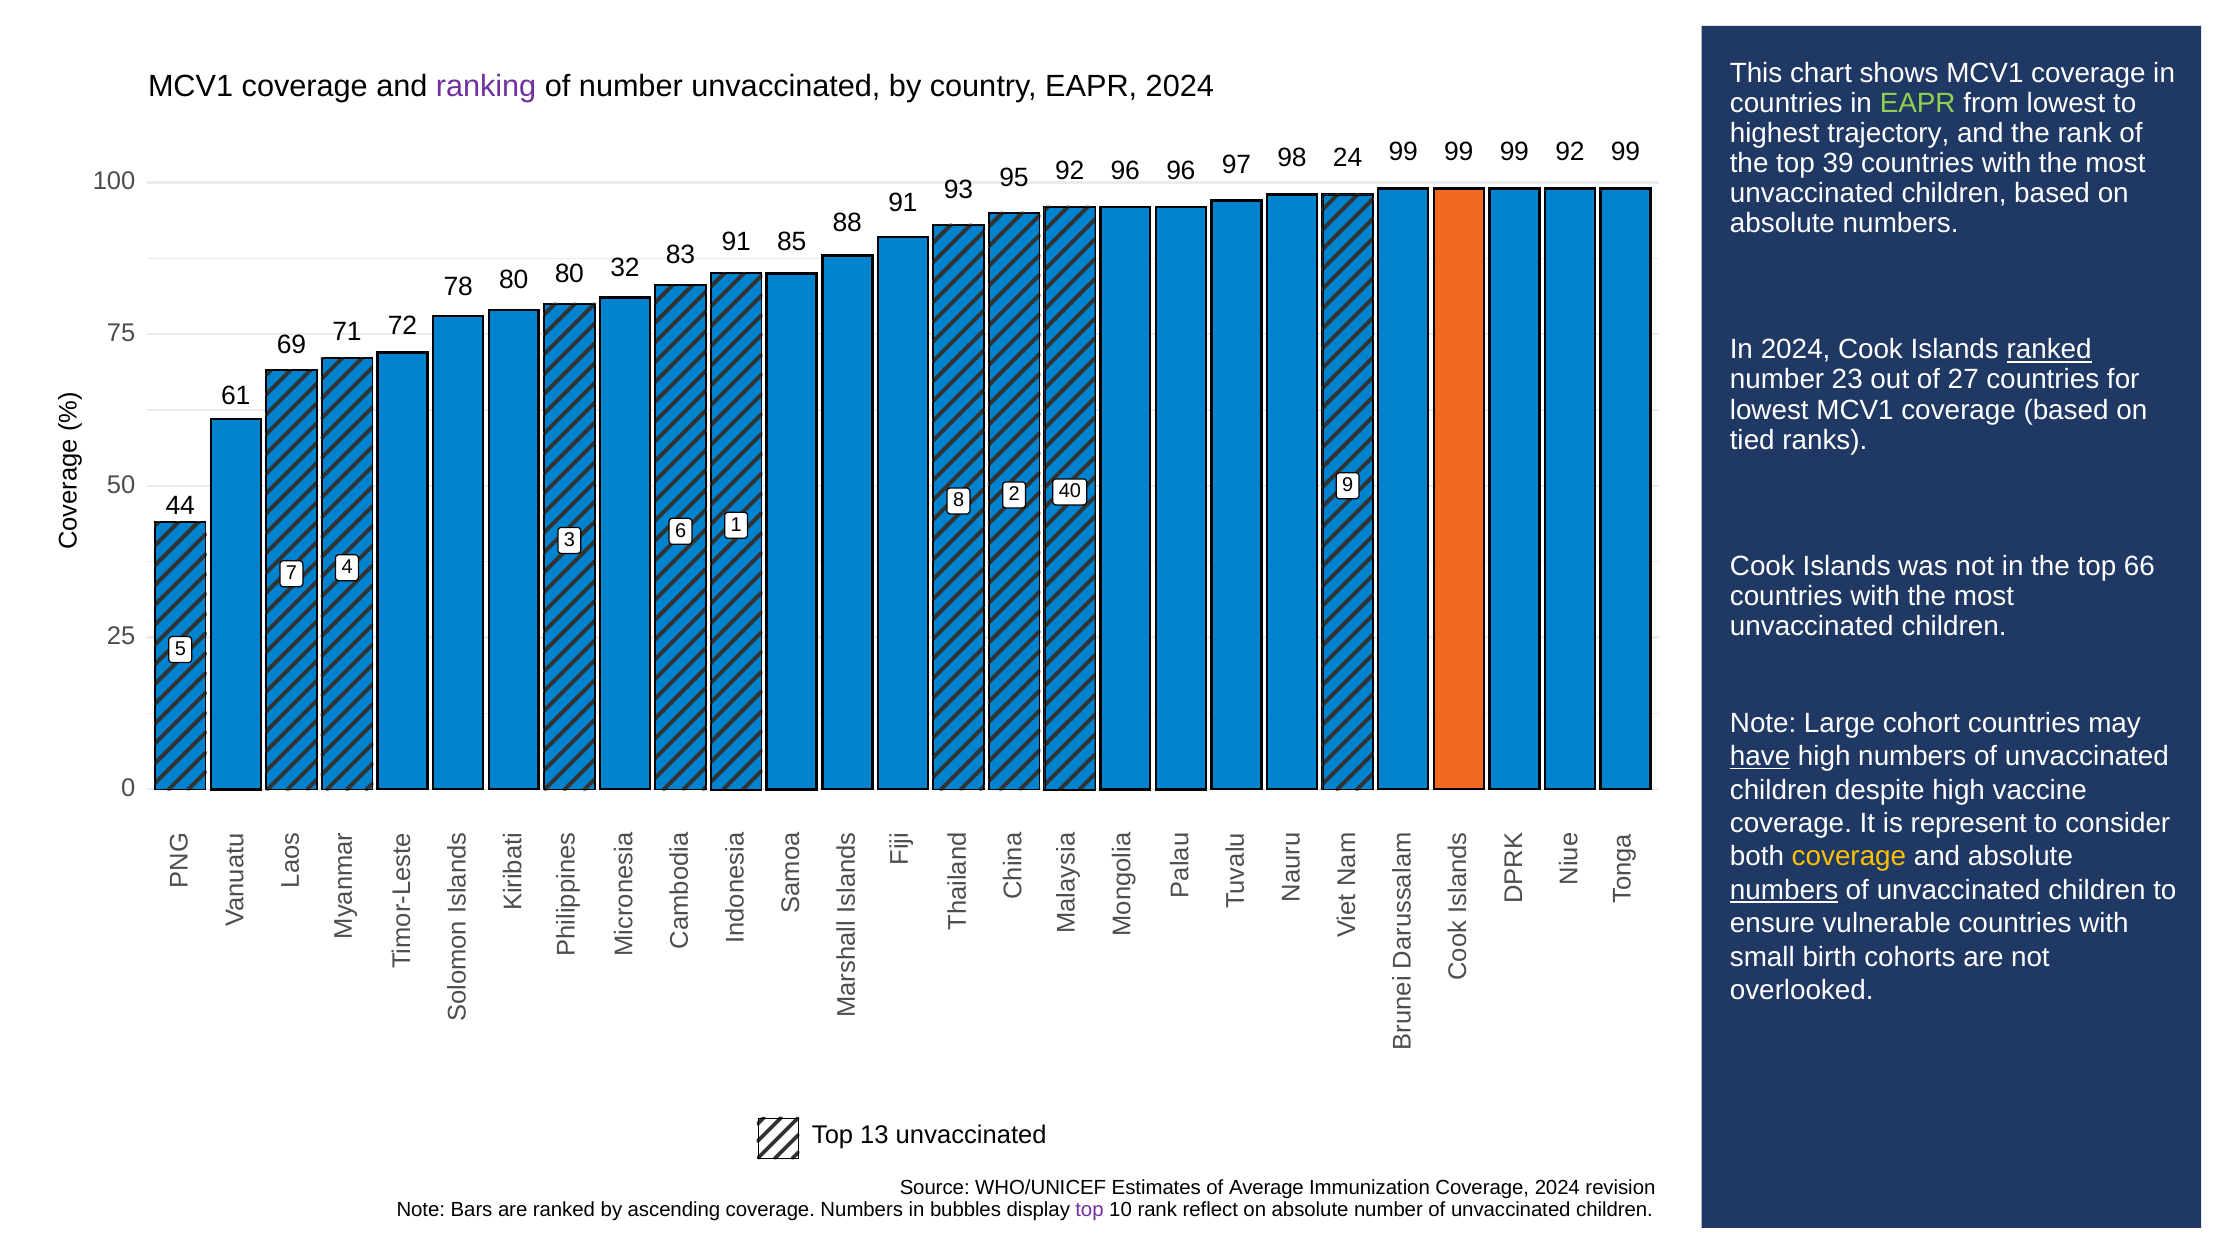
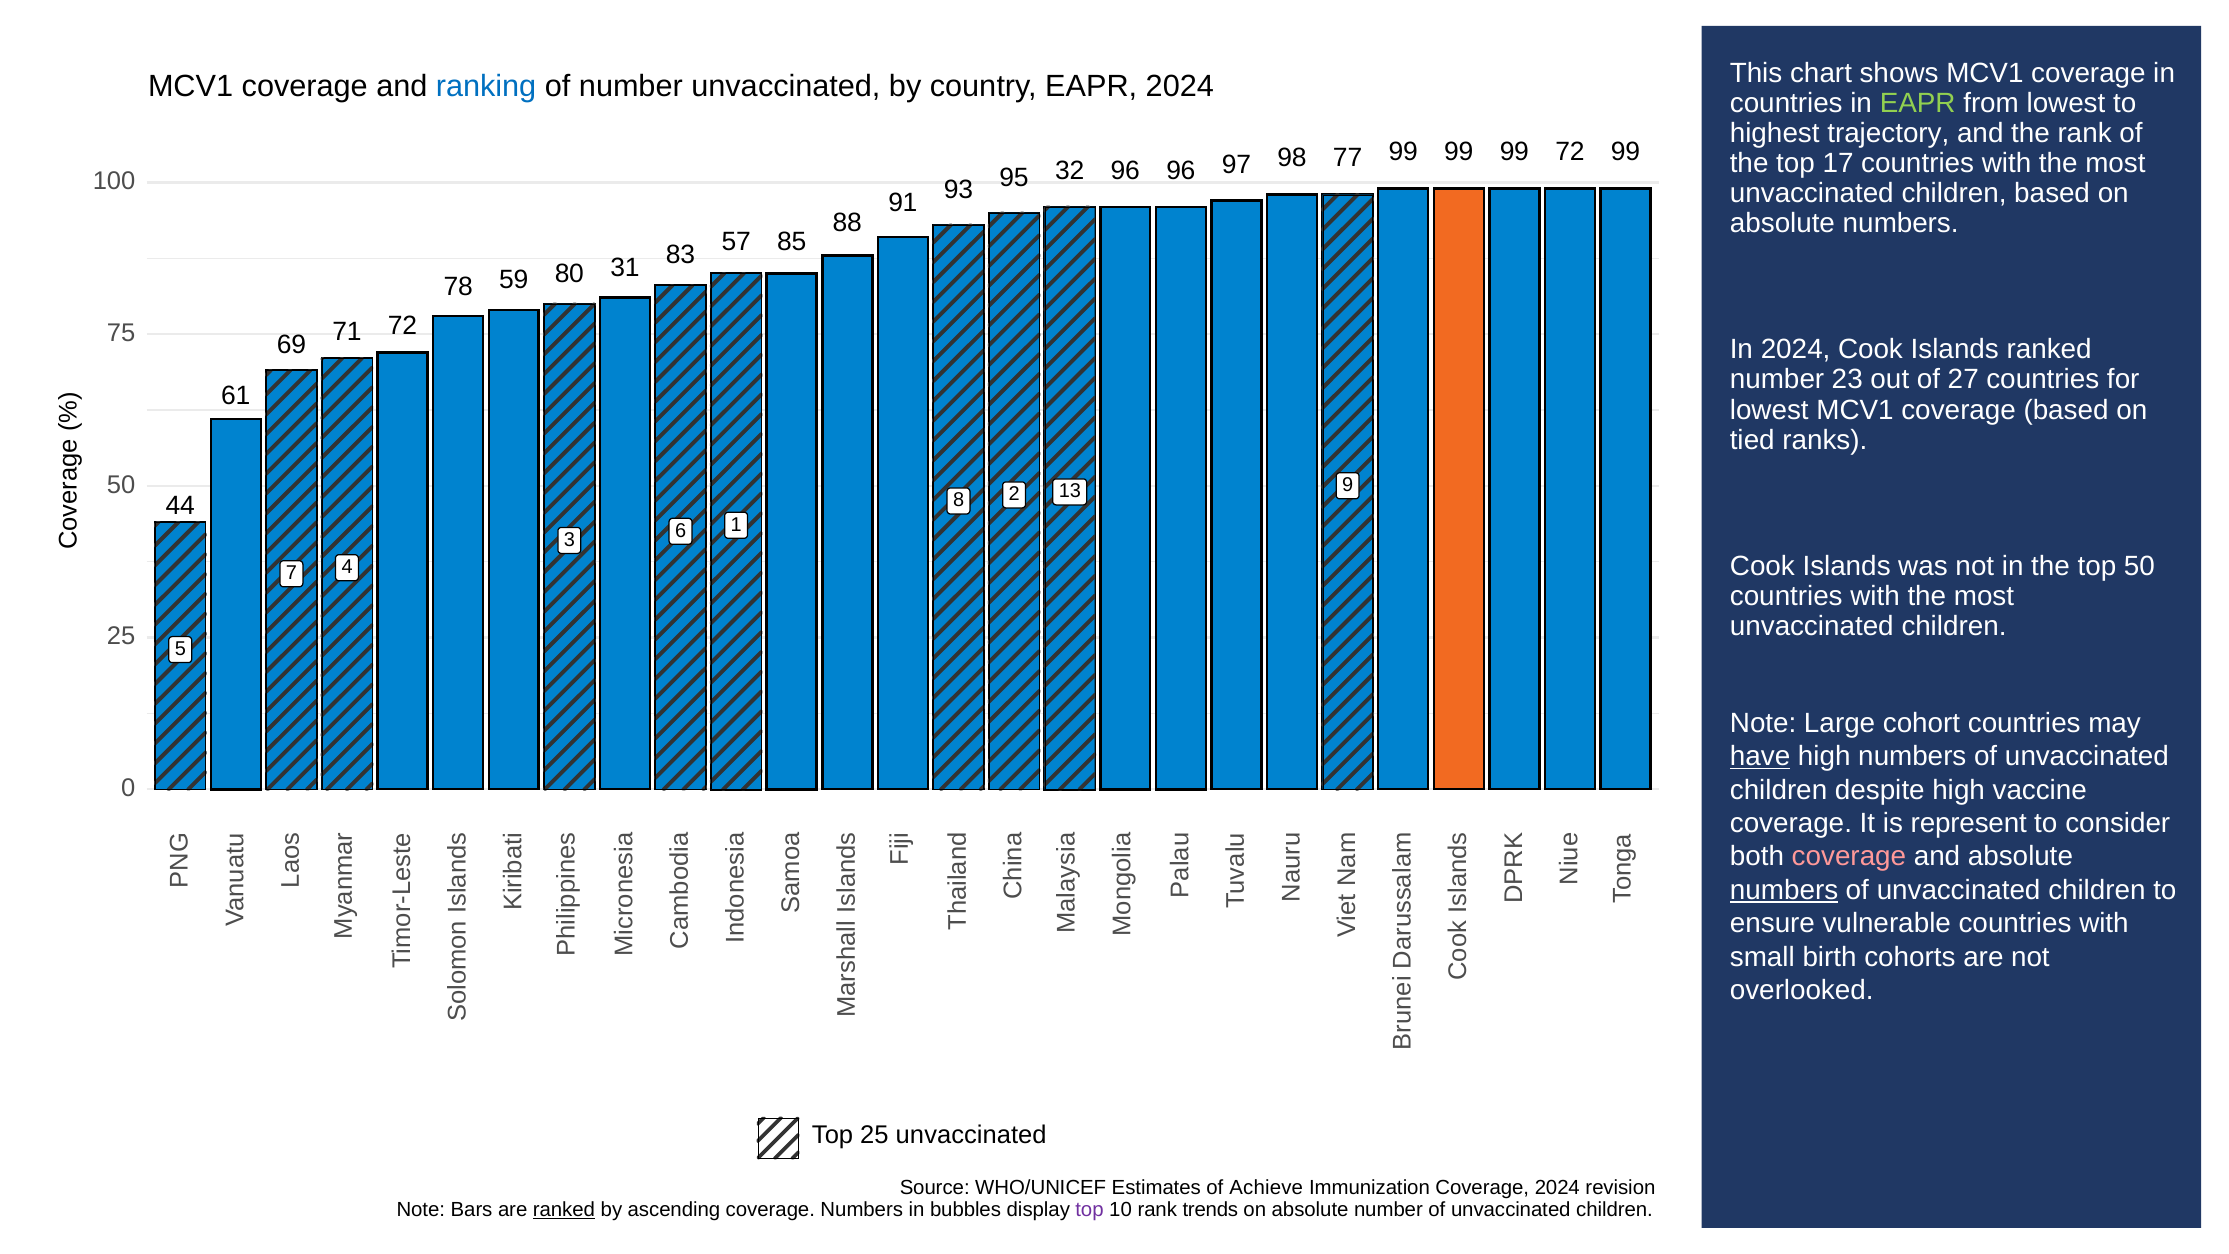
ranking colour: purple -> blue (486, 86)
99 92: 92 -> 72 (1570, 152)
39: 39 -> 17 (1838, 164)
95 92: 92 -> 32 (1070, 171)
24: 24 -> 77 (1348, 158)
78 80: 80 -> 59 (514, 280)
32: 32 -> 31 (625, 267)
83 91: 91 -> 57 (736, 242)
ranked underline: present -> none (2049, 350)
40: 40 -> 13 (1070, 491)
top 66: 66 -> 50 (2139, 566)
coverage colour: yellow -> pink (1849, 857)
Top 13: 13 -> 25 (874, 1134)
Average: Average -> Achieve (1266, 1188)
ranked underline: none -> present (564, 1210)
reflect: reflect -> trends (1210, 1210)
